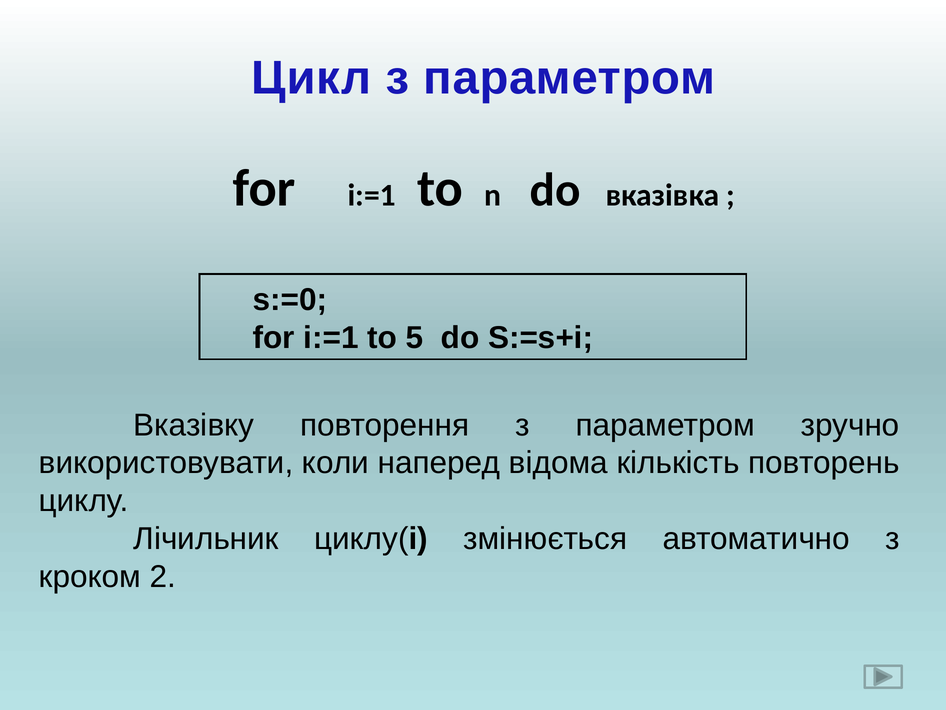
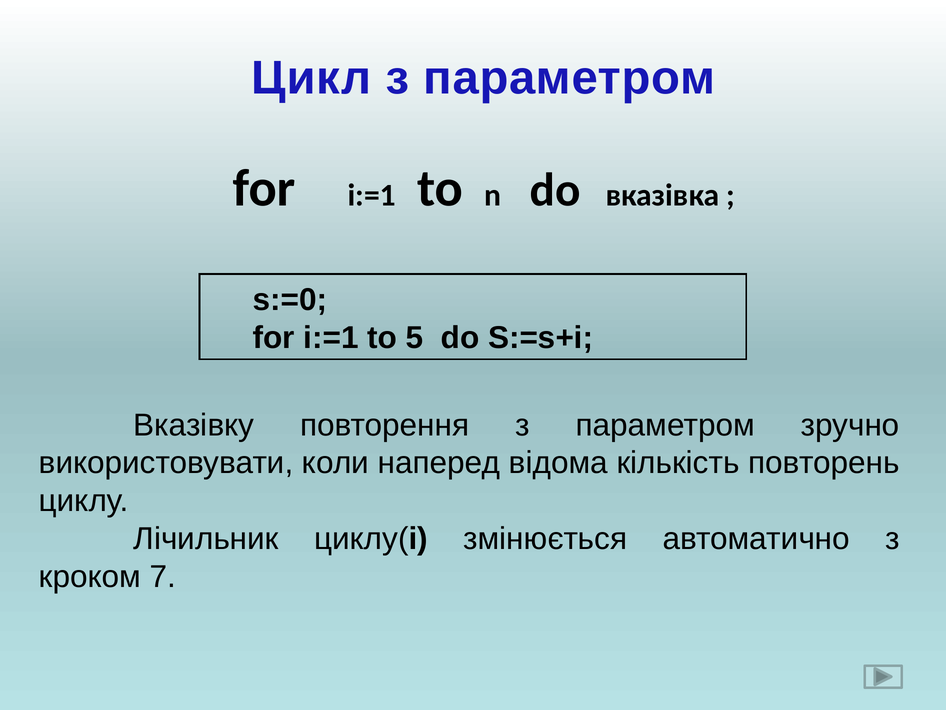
2: 2 -> 7 (163, 576)
